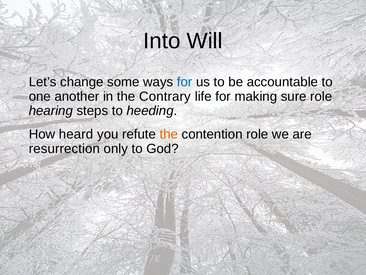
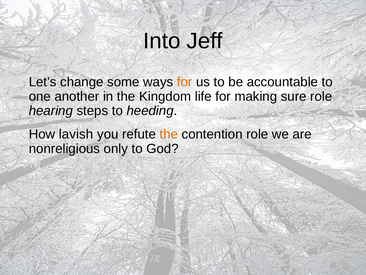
Will: Will -> Jeff (205, 41)
for colour: blue -> orange (185, 82)
Contrary: Contrary -> Kingdom (165, 96)
heard: heard -> lavish (76, 134)
resurrection: resurrection -> nonreligious (64, 148)
